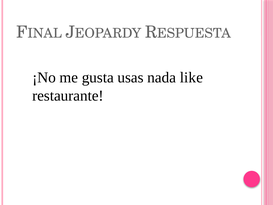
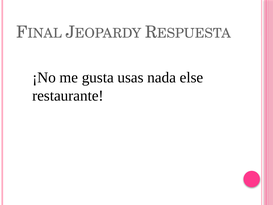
like: like -> else (191, 77)
